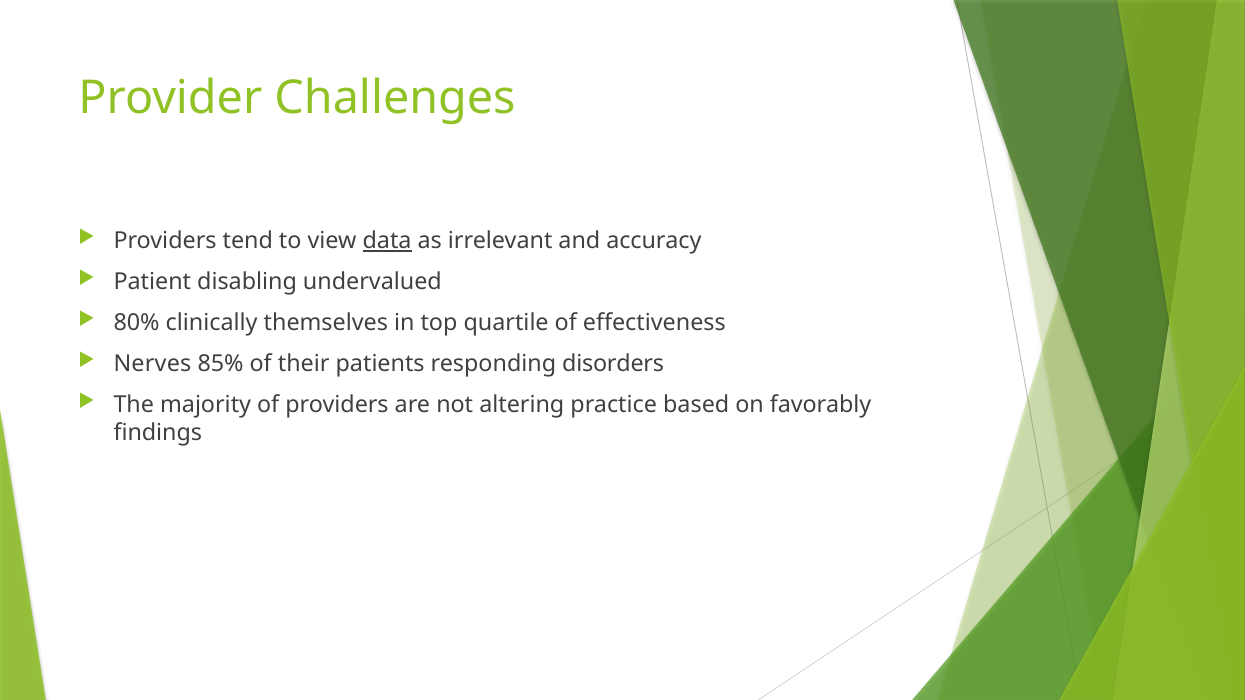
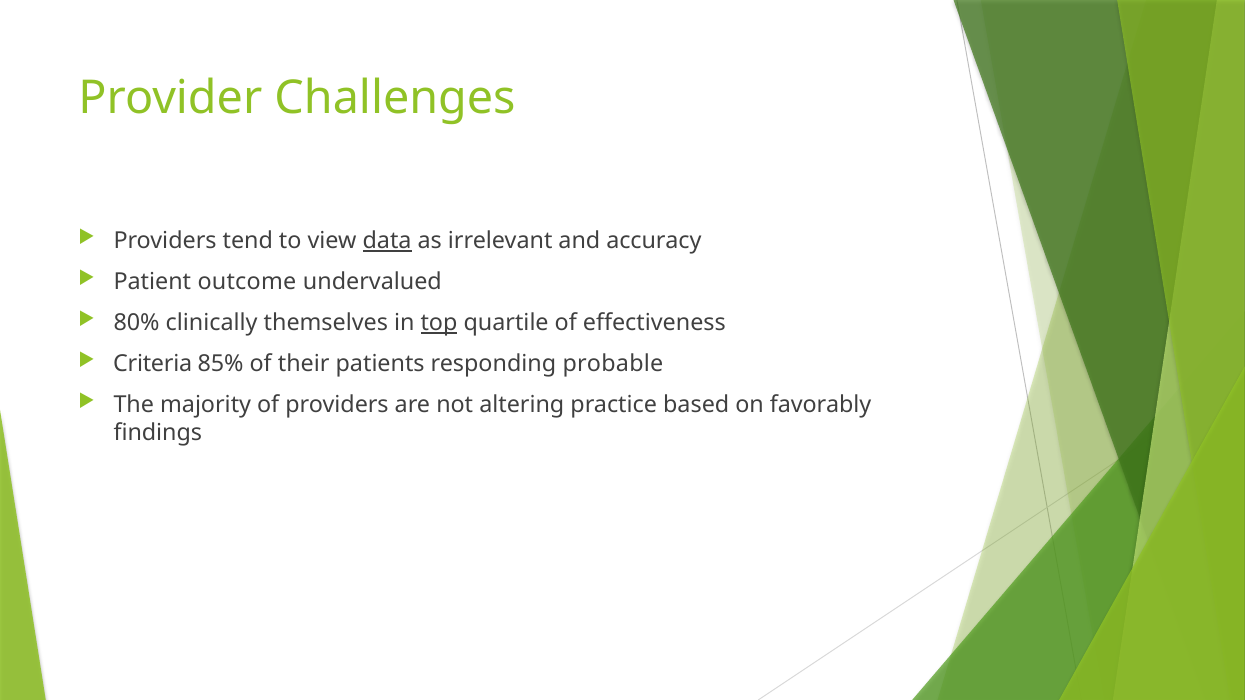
disabling: disabling -> outcome (247, 282)
top underline: none -> present (439, 323)
Nerves: Nerves -> Criteria (153, 364)
disorders: disorders -> probable (613, 364)
